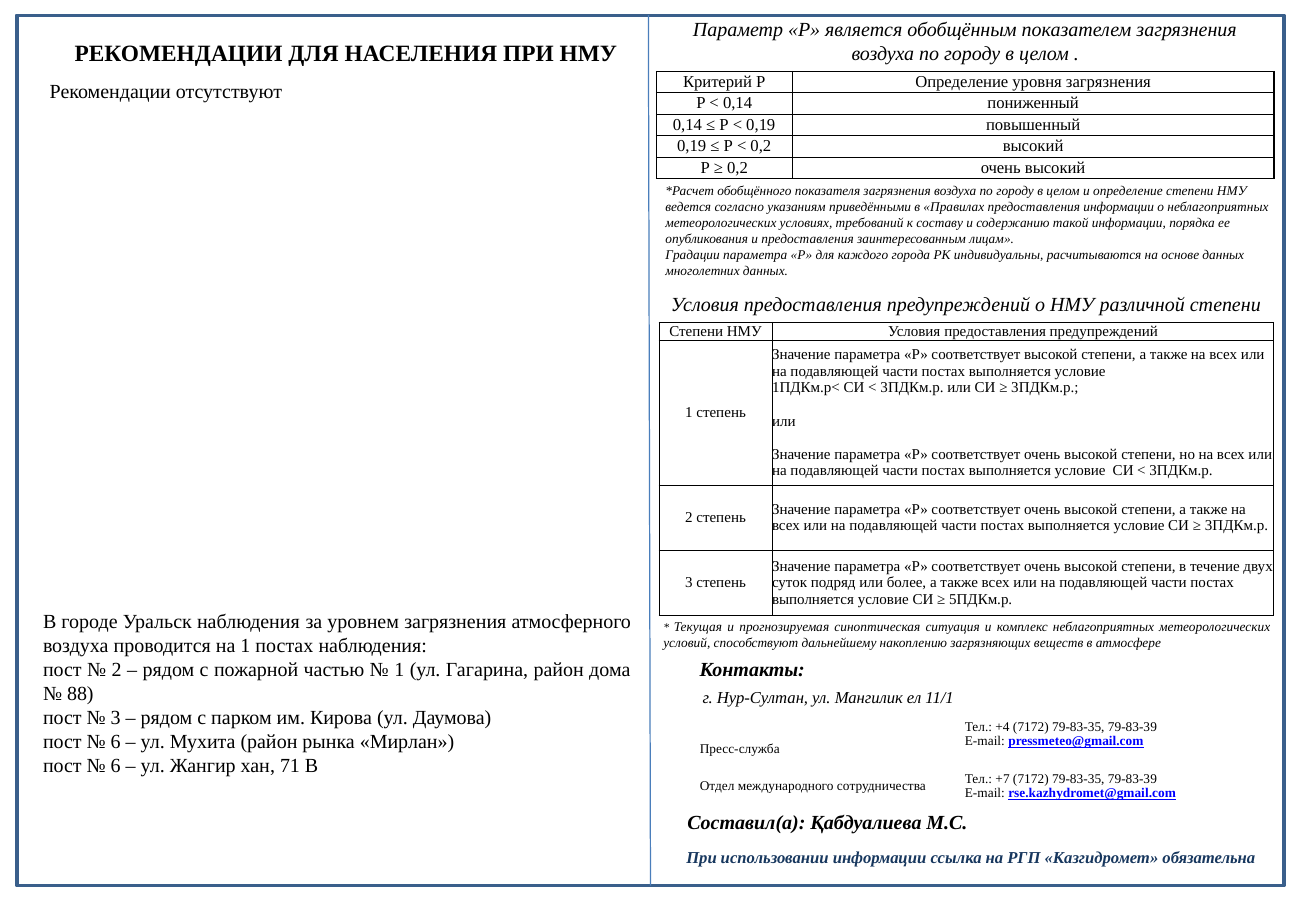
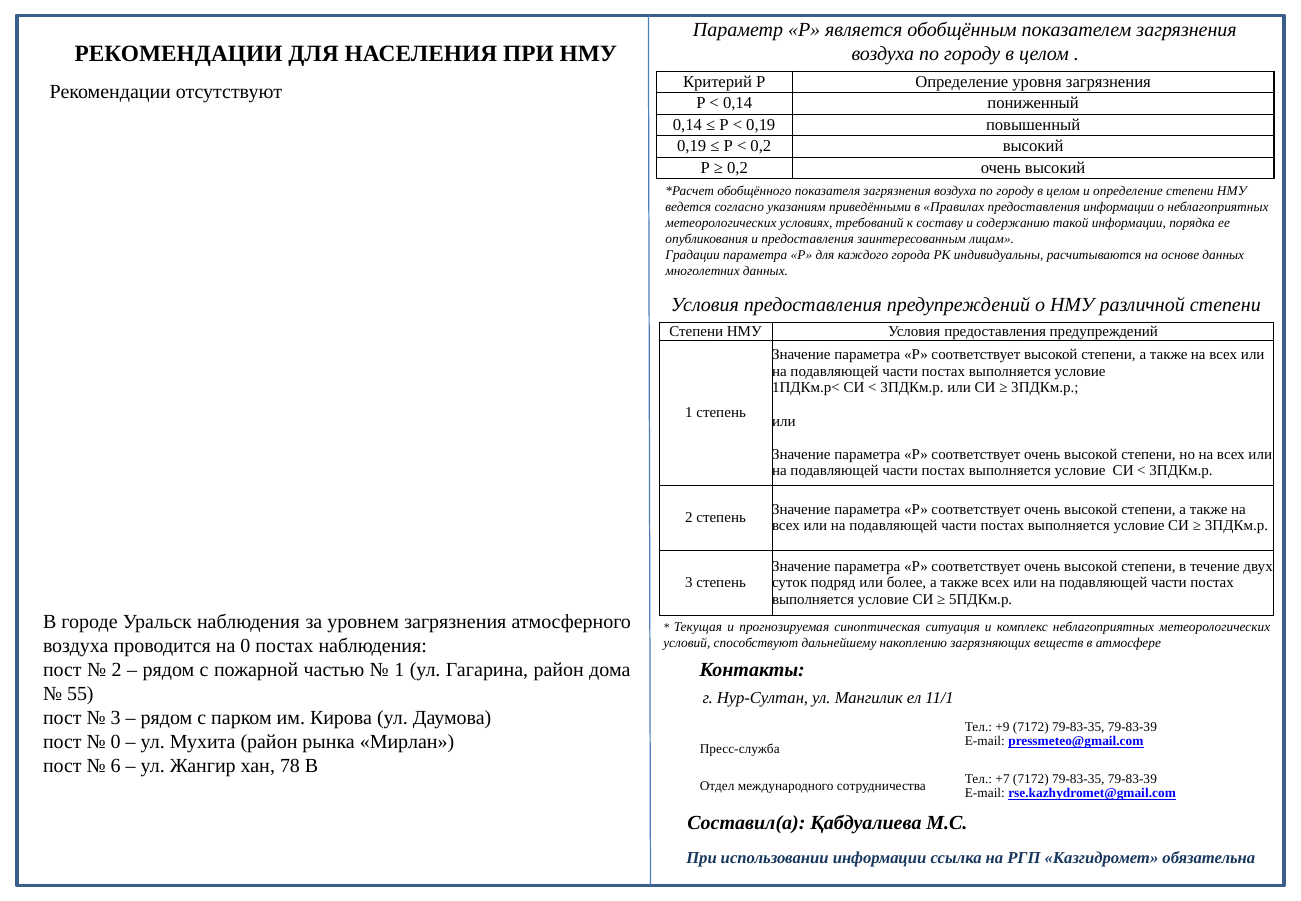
на 1: 1 -> 0 (245, 646)
88: 88 -> 55 (80, 694)
+4: +4 -> +9 (1003, 726)
6: 6 -> 0 (116, 742)
71: 71 -> 78 (290, 766)
